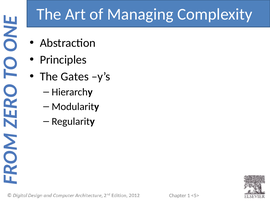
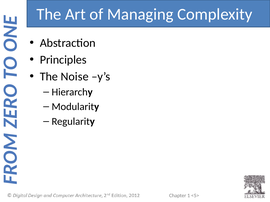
Gates: Gates -> Noise (75, 77)
